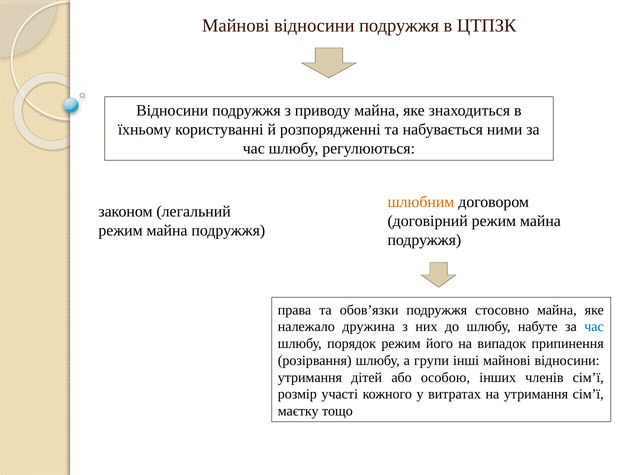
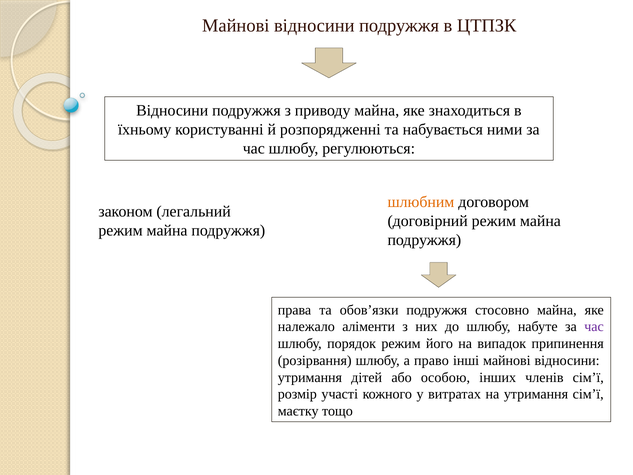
дружина: дружина -> аліменти (369, 327)
час colour: blue -> purple (594, 327)
групи: групи -> право (431, 360)
